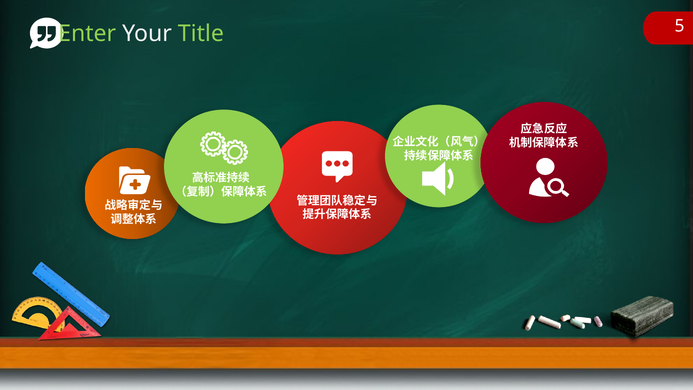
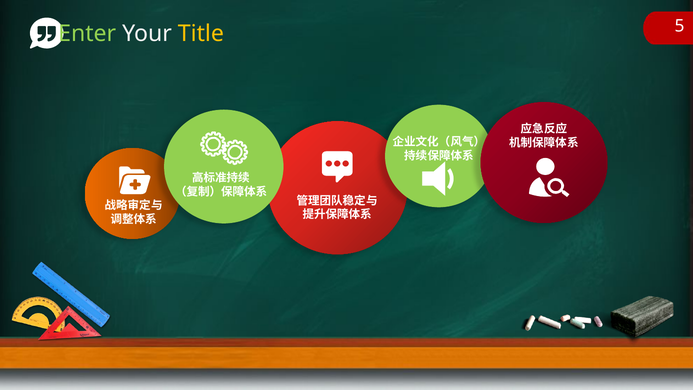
Title colour: light green -> yellow (201, 34)
